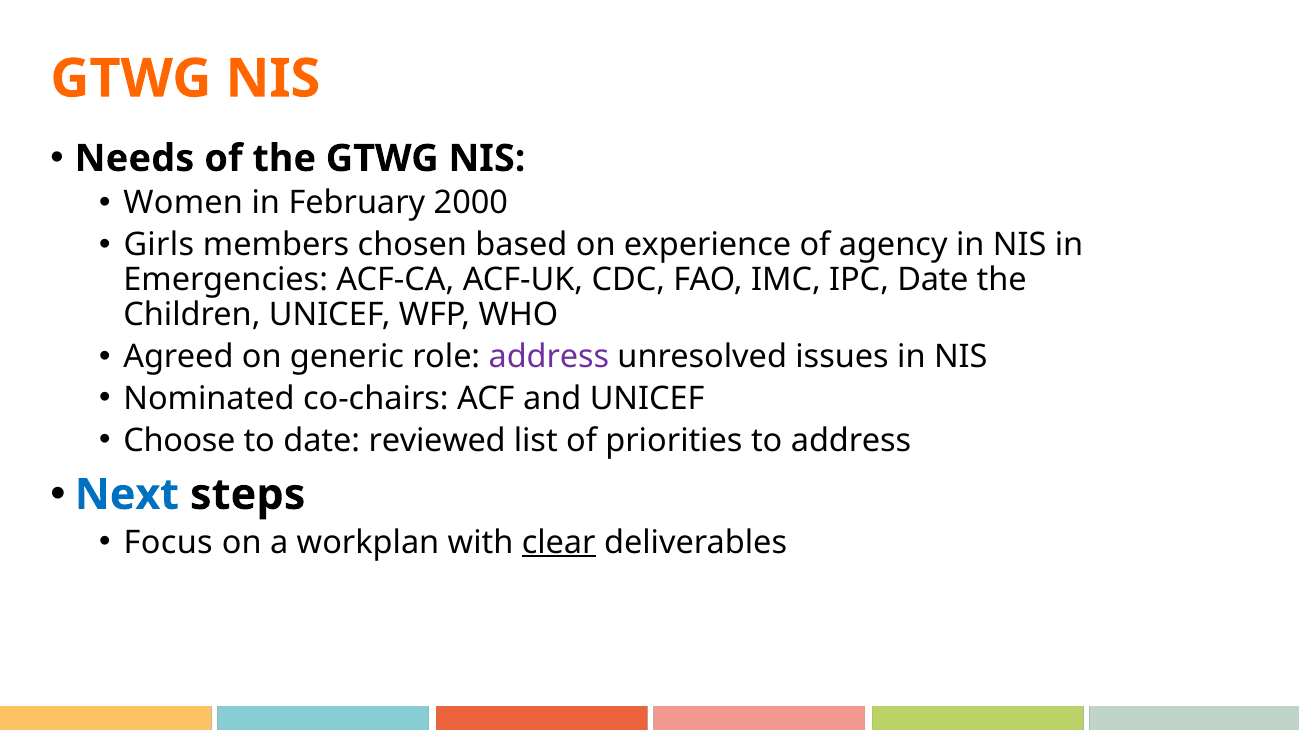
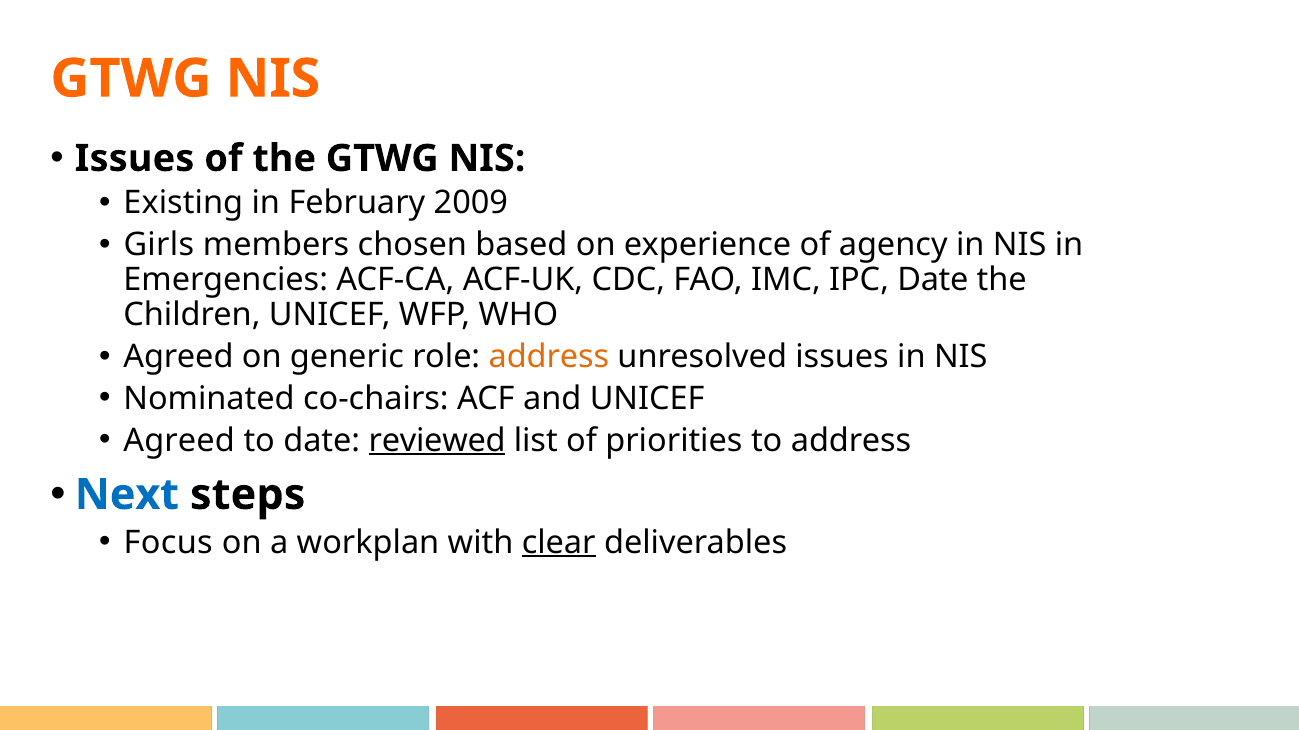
Needs: Needs -> Issues (135, 159)
Women: Women -> Existing (183, 203)
2000: 2000 -> 2009 (471, 203)
address colour: purple -> orange (549, 357)
Choose: Choose -> Agreed (179, 441)
reviewed underline: none -> present (437, 441)
